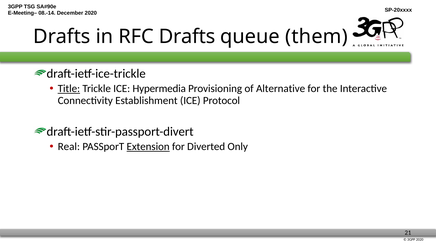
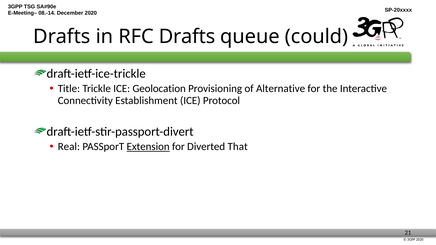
them: them -> could (317, 37)
Title underline: present -> none (69, 89)
Hypermedia: Hypermedia -> Geolocation (159, 89)
Only: Only -> That (238, 147)
